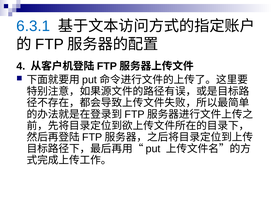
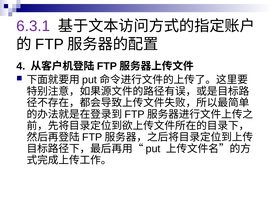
6.3.1 colour: blue -> purple (33, 26)
